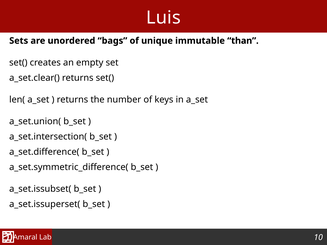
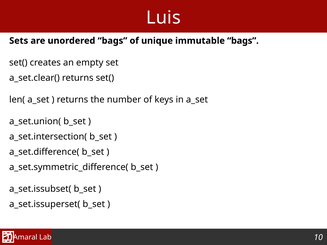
immutable than: than -> bags (243, 41)
